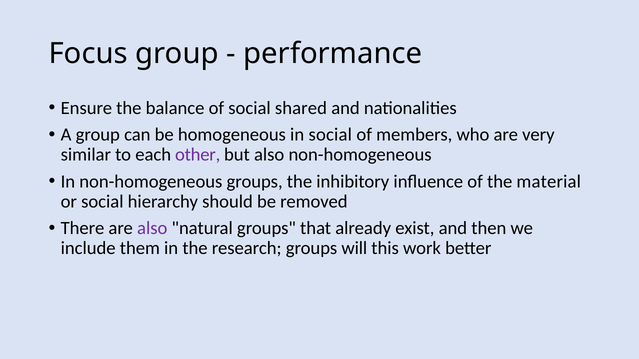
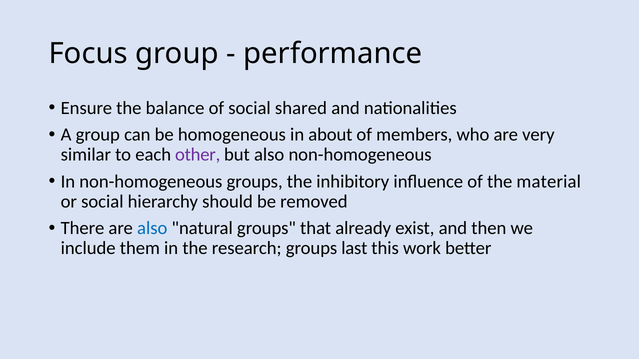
in social: social -> about (330, 135)
also colour: purple -> blue (152, 228)
will: will -> last (354, 249)
